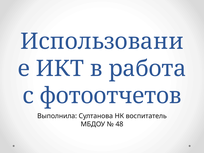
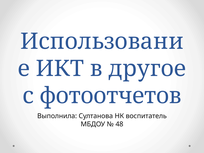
работа: работа -> другое (147, 69)
